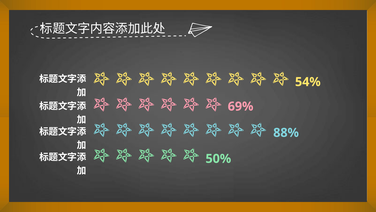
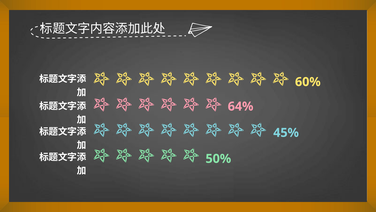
54%: 54% -> 60% (308, 82)
69%: 69% -> 64% (241, 106)
88%: 88% -> 45% (286, 132)
